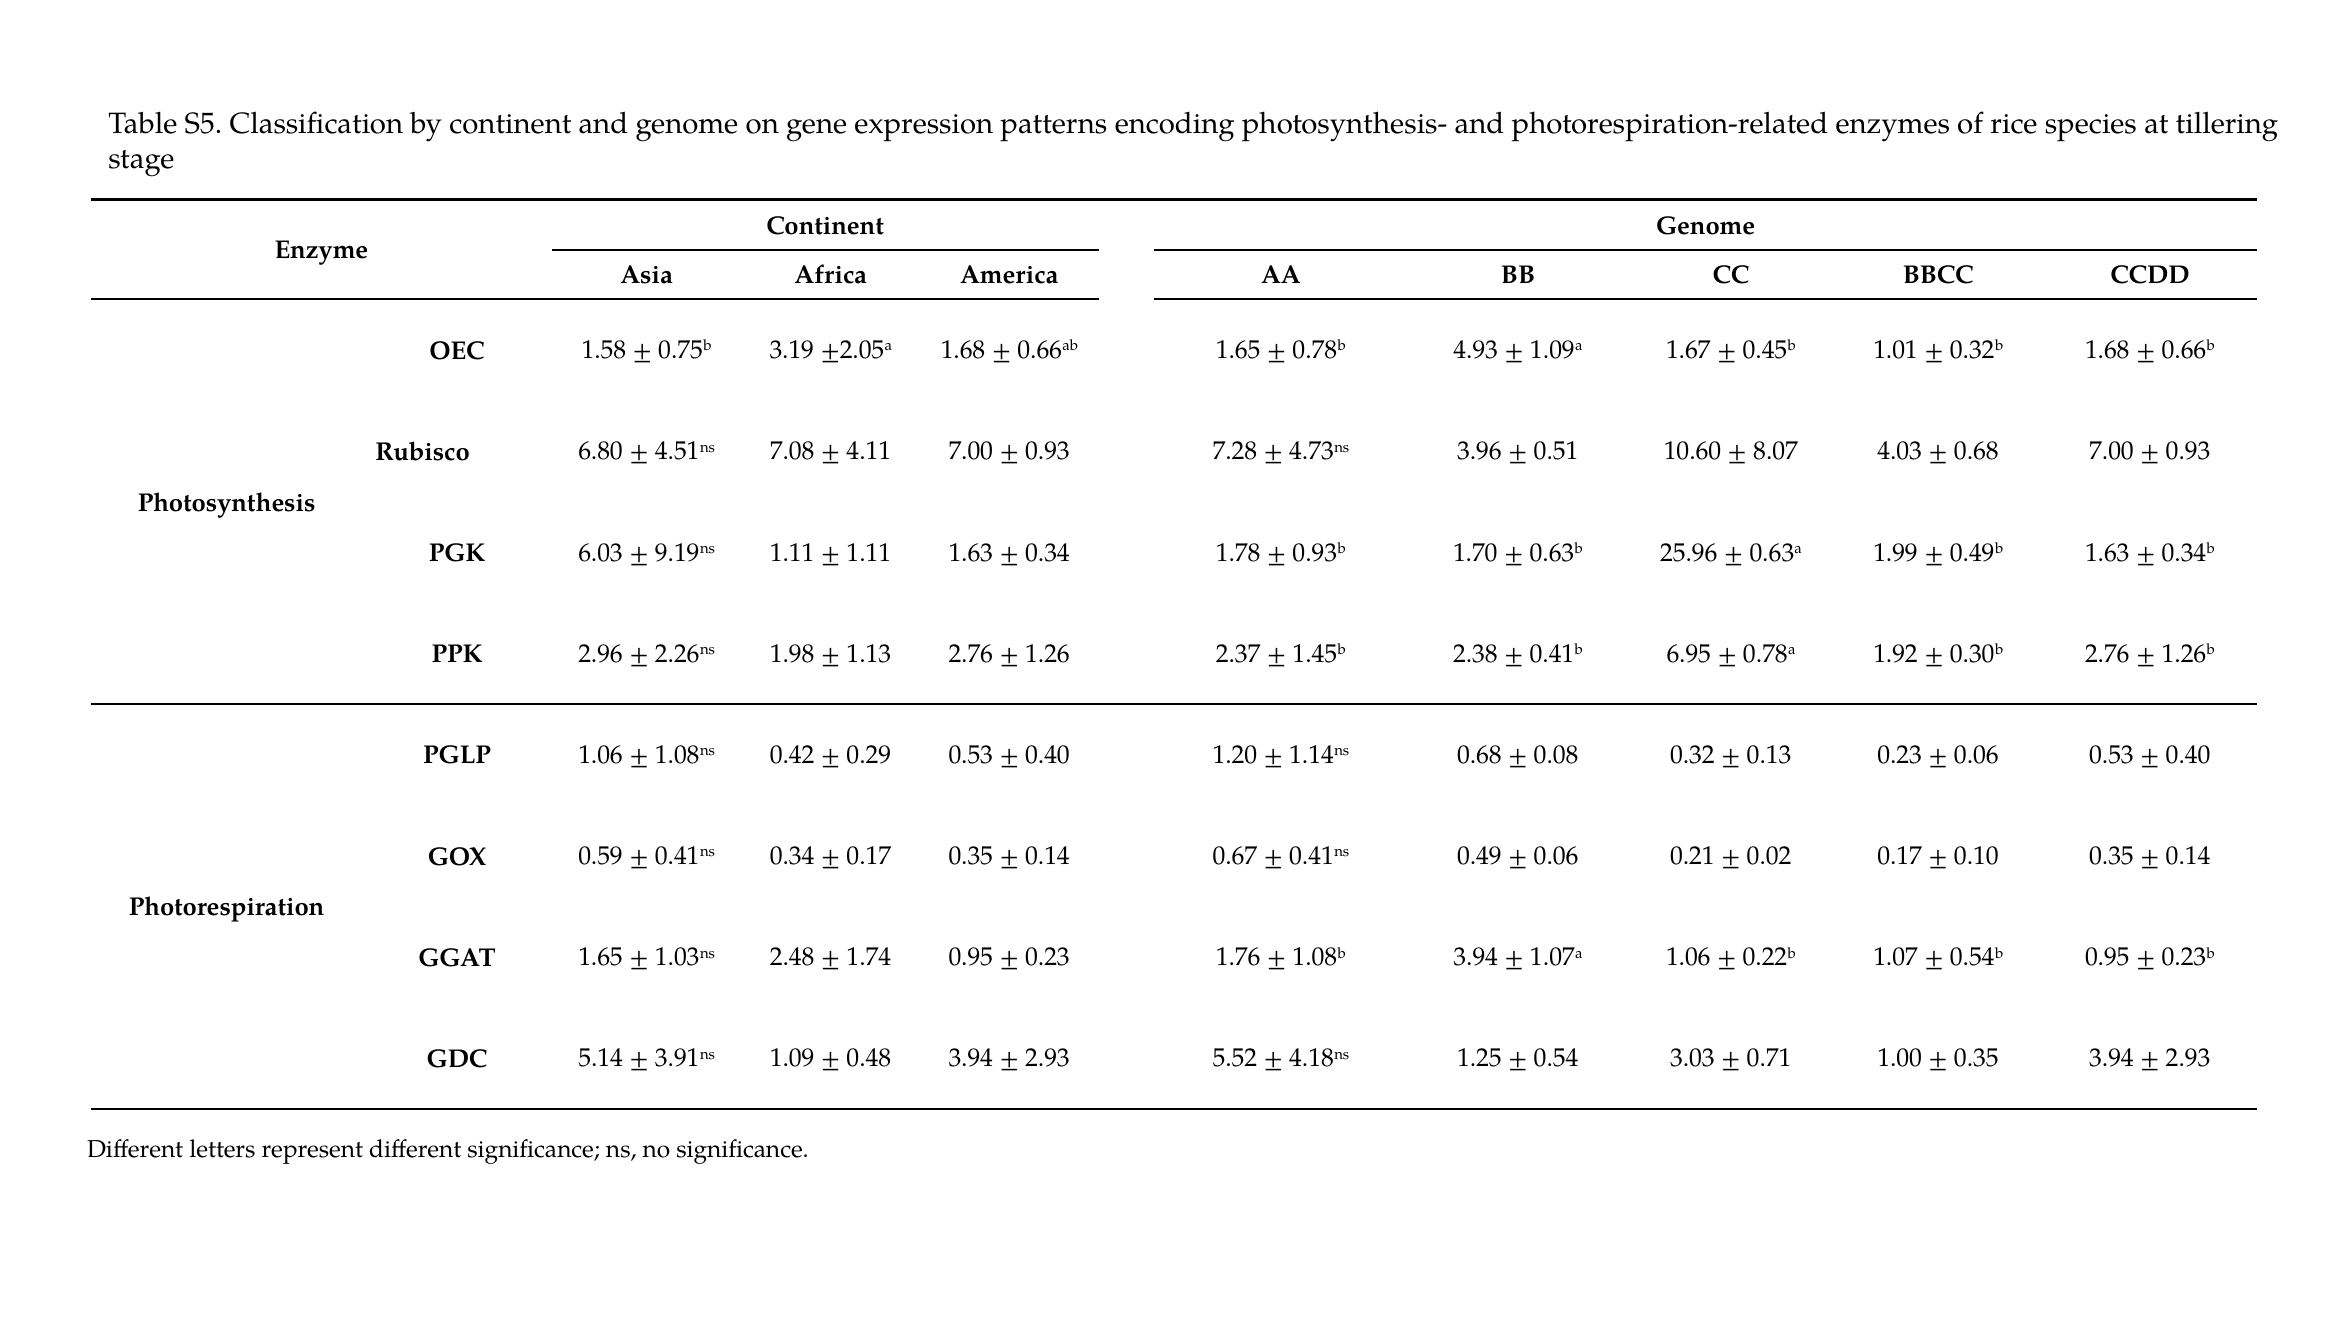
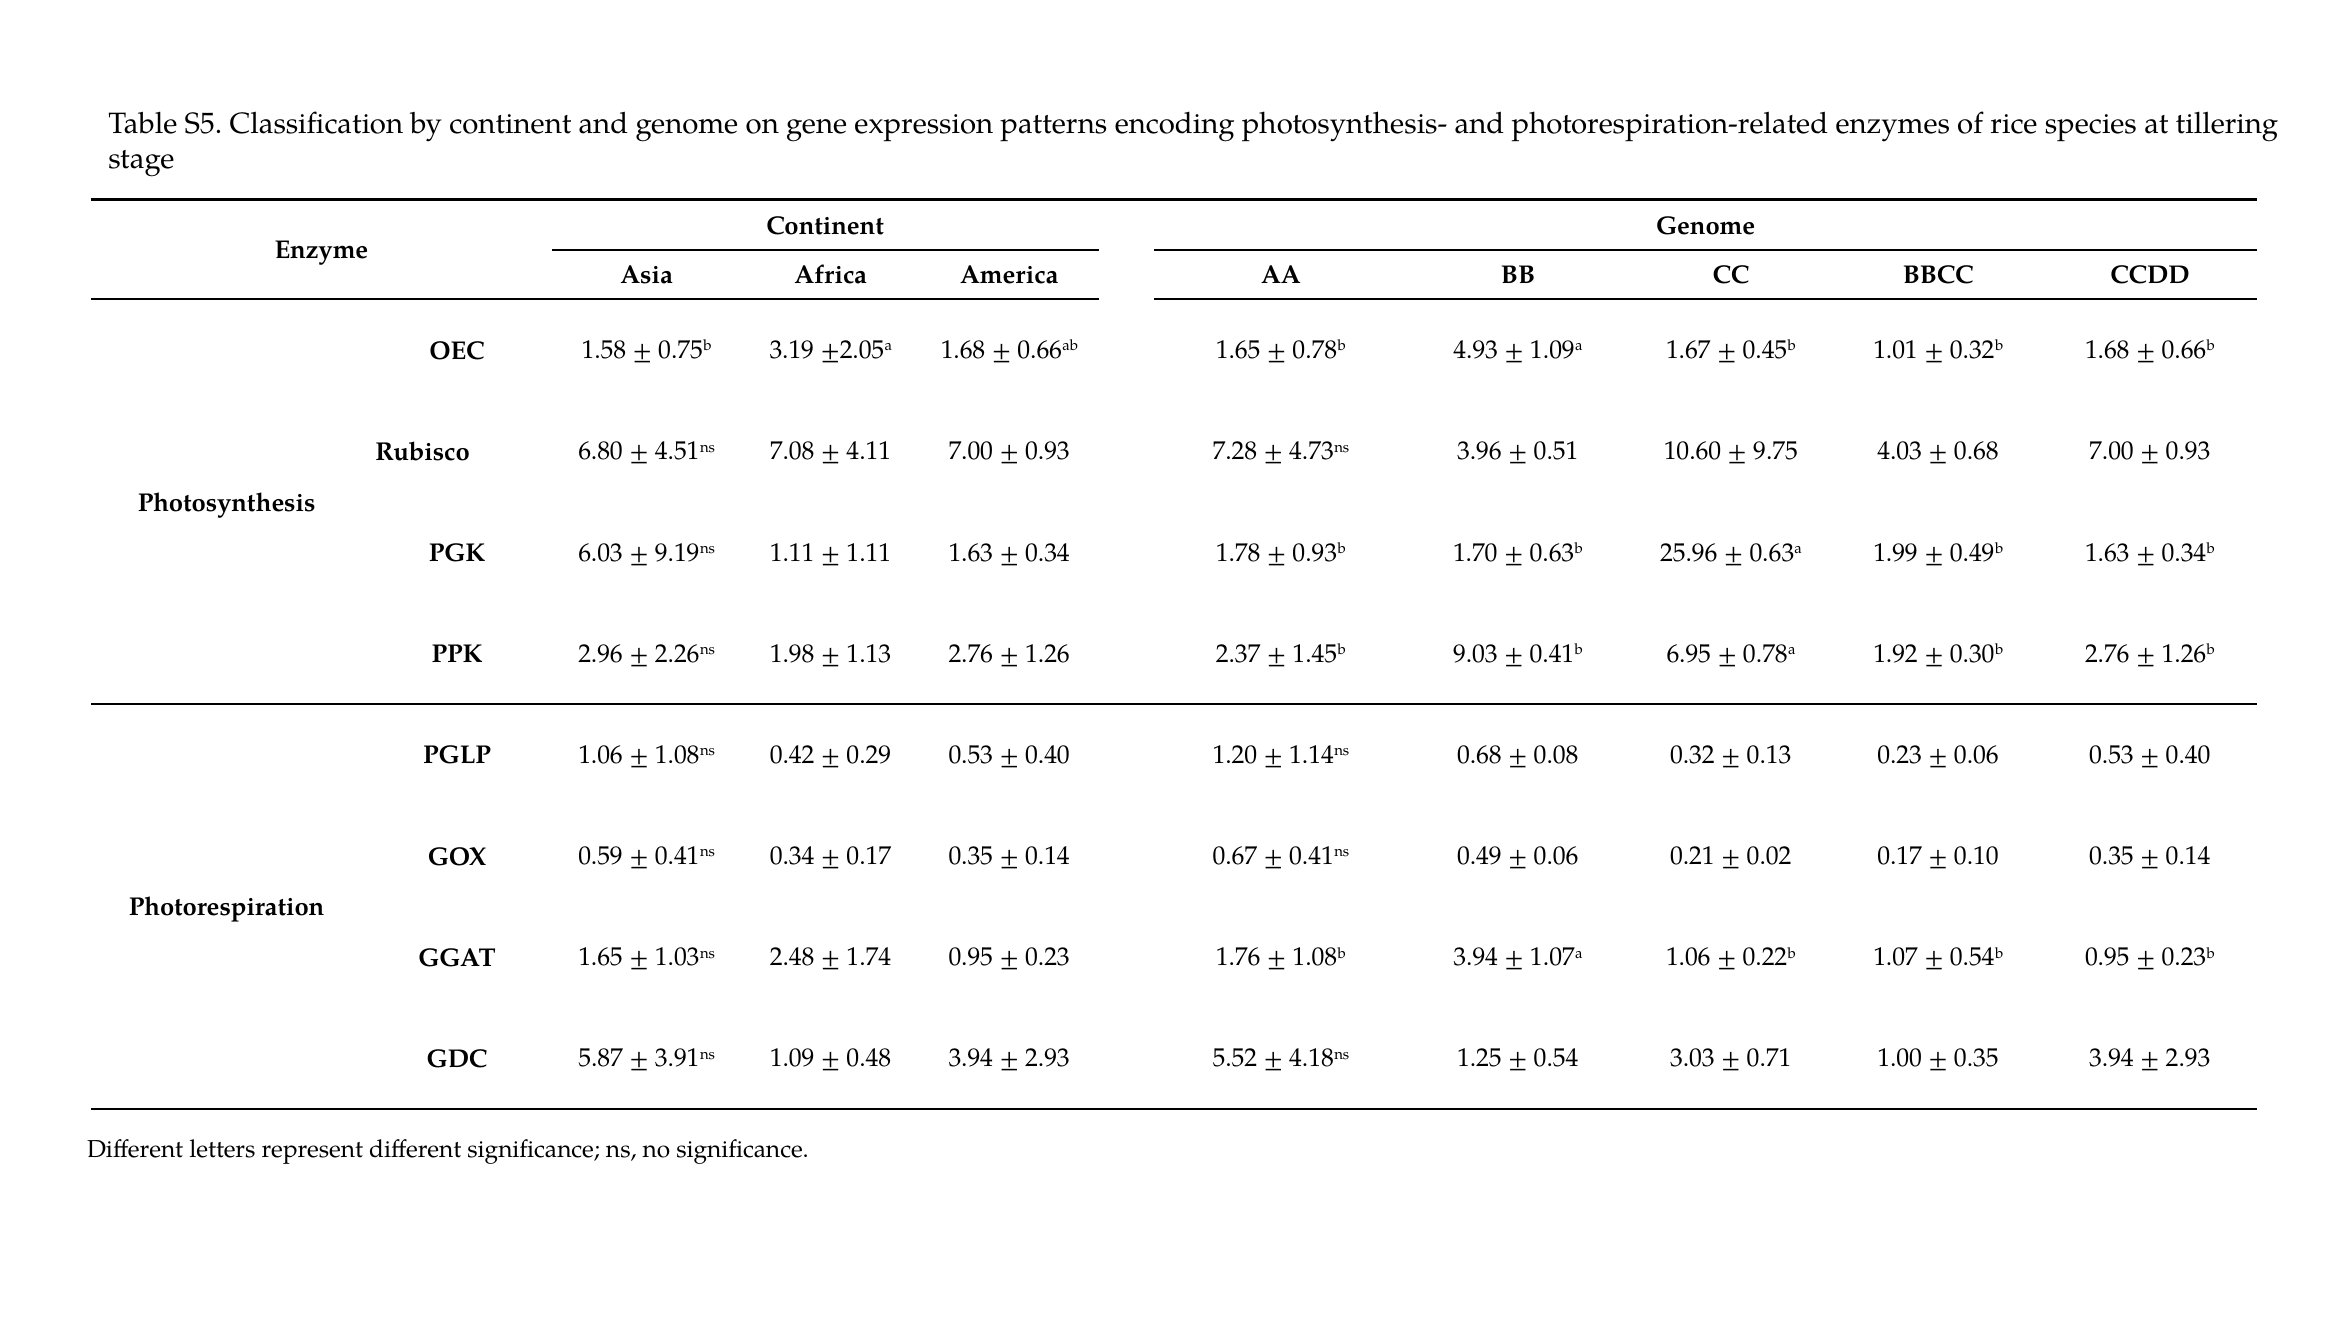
8.07: 8.07 -> 9.75 (1776, 451)
2.38: 2.38 -> 9.03 (1475, 654)
5.14: 5.14 -> 5.87 (601, 1058)
